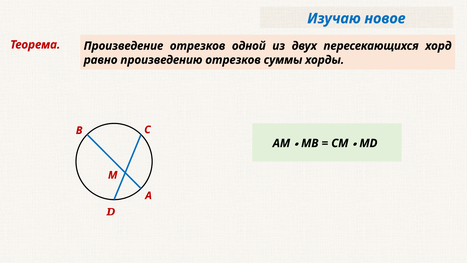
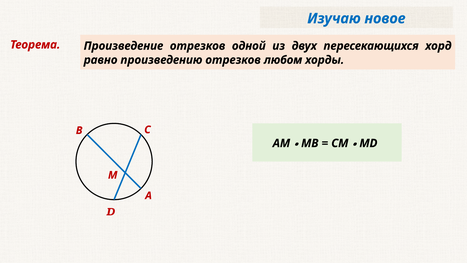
суммы: суммы -> любом (283, 60)
